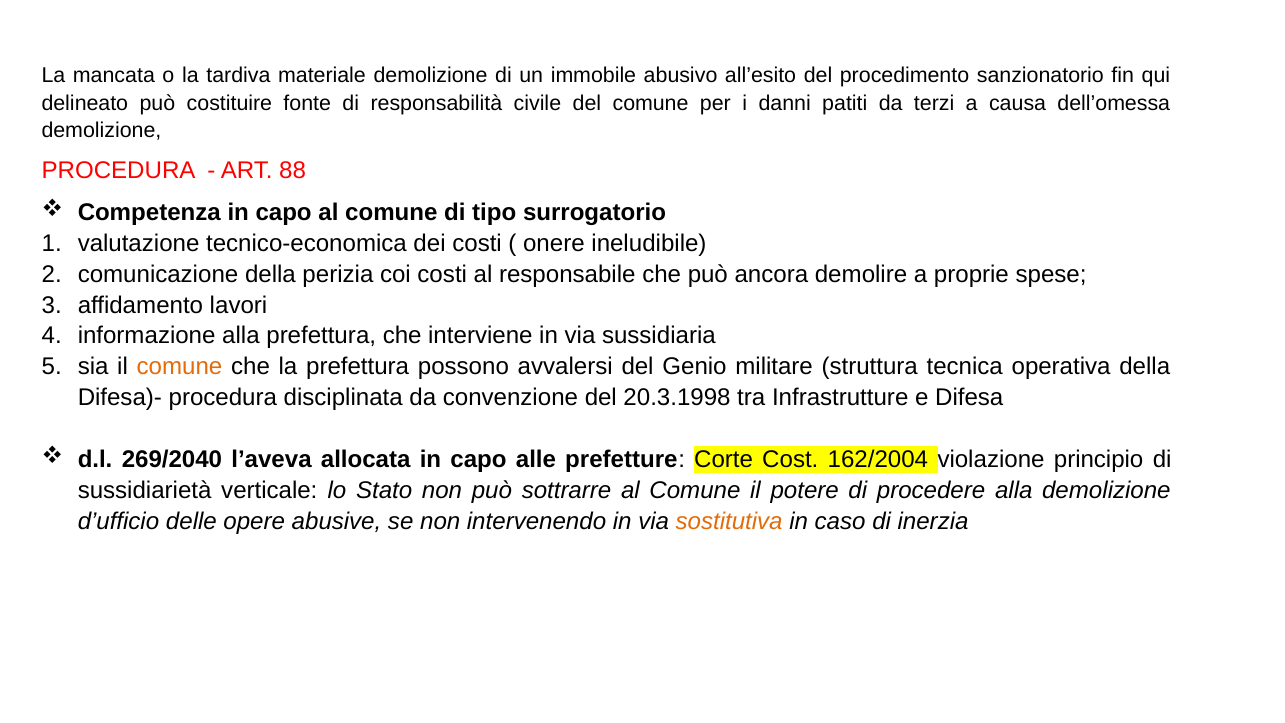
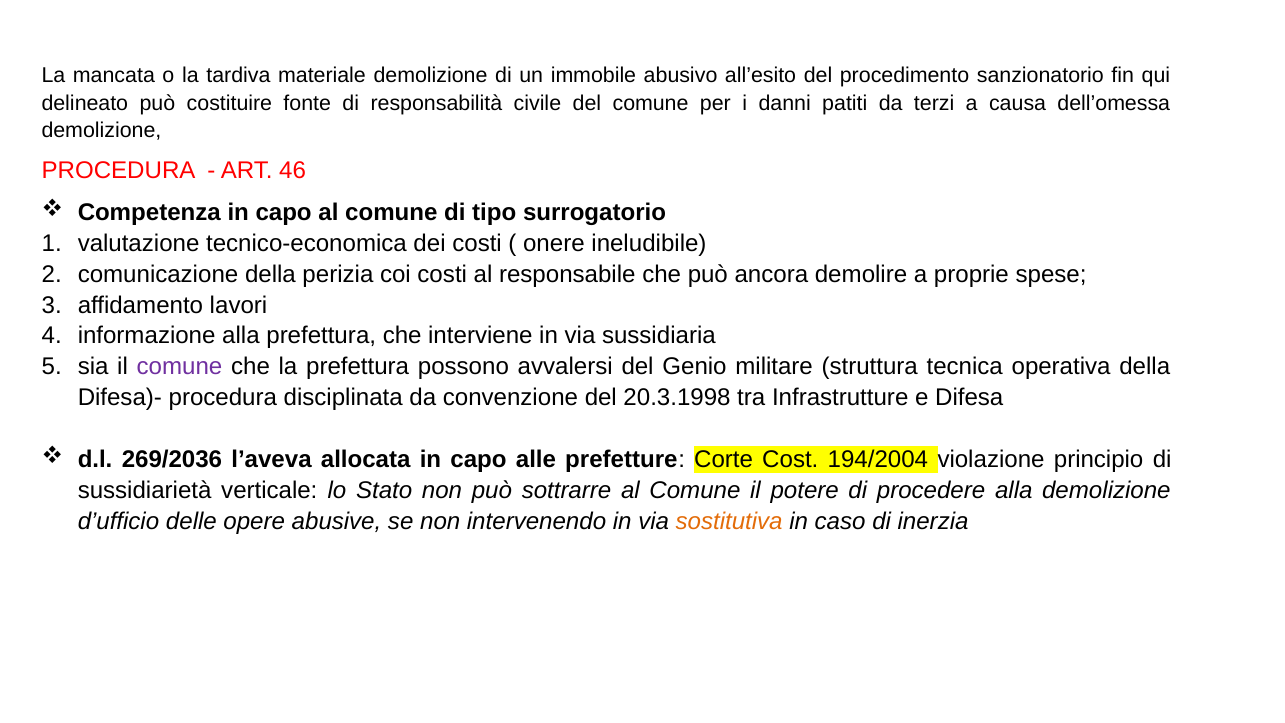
88: 88 -> 46 (293, 171)
comune colour: orange -> purple (179, 367)
269/2040: 269/2040 -> 269/2036 (172, 460)
162/2004: 162/2004 -> 194/2004 (878, 460)
